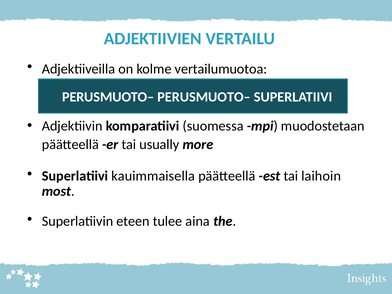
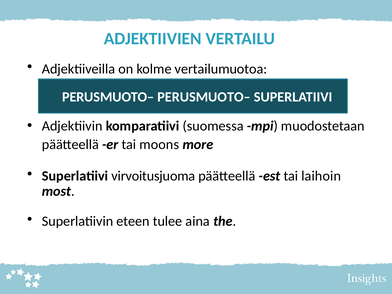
usually: usually -> moons (159, 144)
kauimmaisella: kauimmaisella -> virvoitusjuoma (153, 176)
